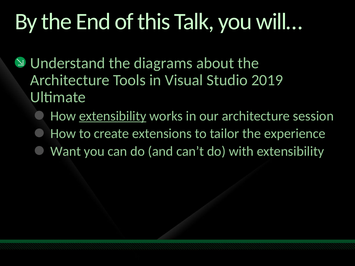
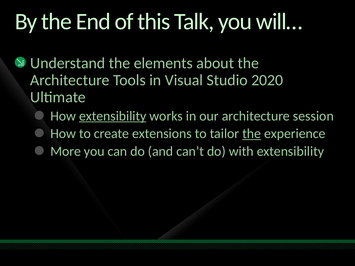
diagrams: diagrams -> elements (163, 63)
2019: 2019 -> 2020 (267, 80)
the underline: none -> present (252, 134)
Want: Want -> More (66, 151)
